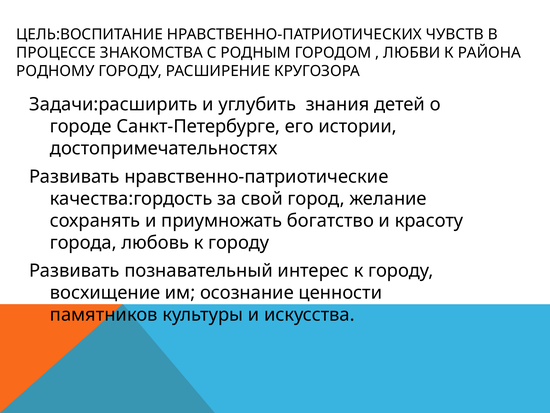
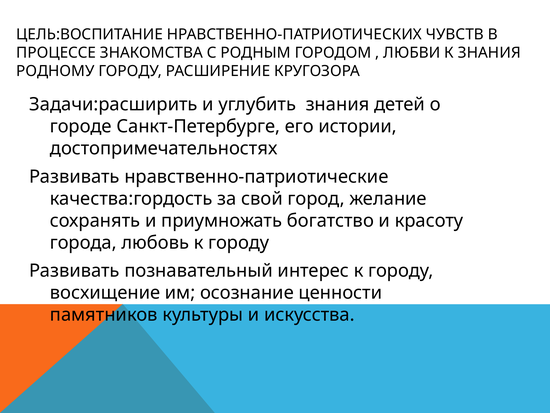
К РАЙОНА: РАЙОНА -> ЗНАНИЯ (489, 53)
